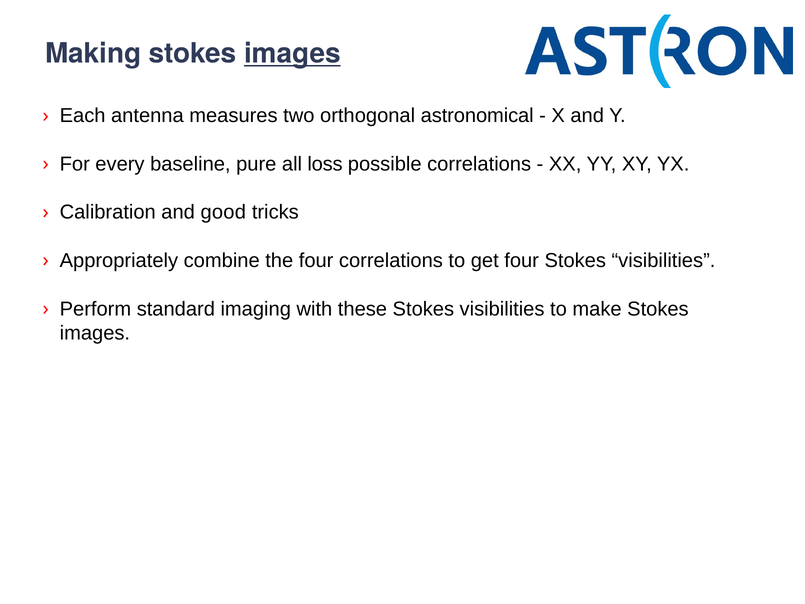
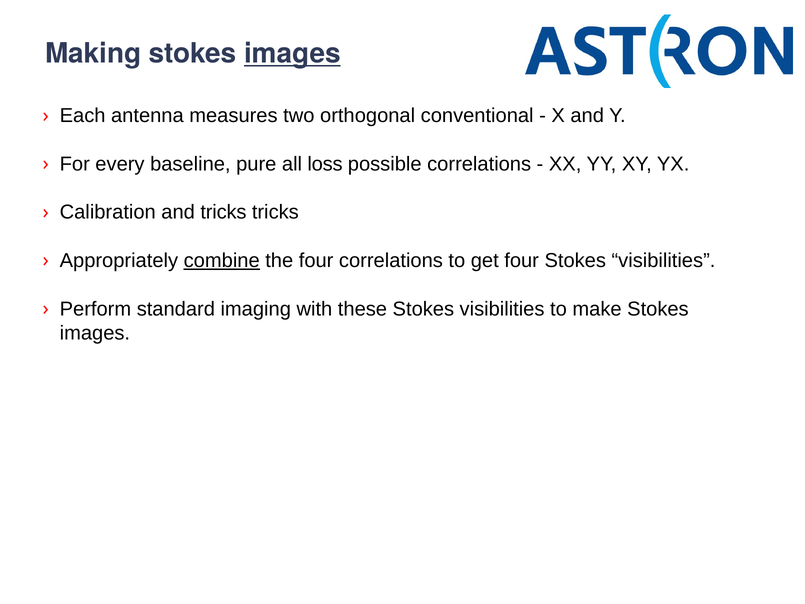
astronomical: astronomical -> conventional (477, 116)
and good: good -> tricks (223, 212)
combine underline: none -> present (222, 260)
